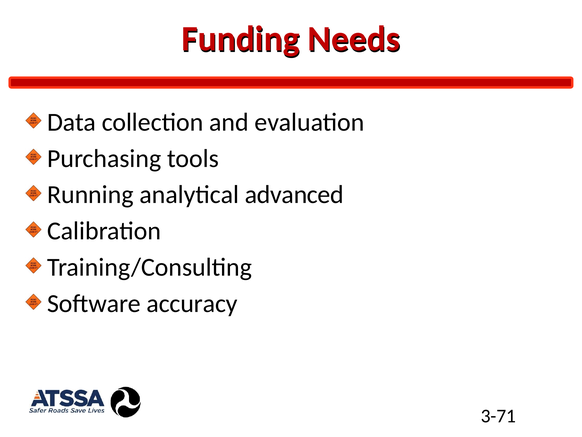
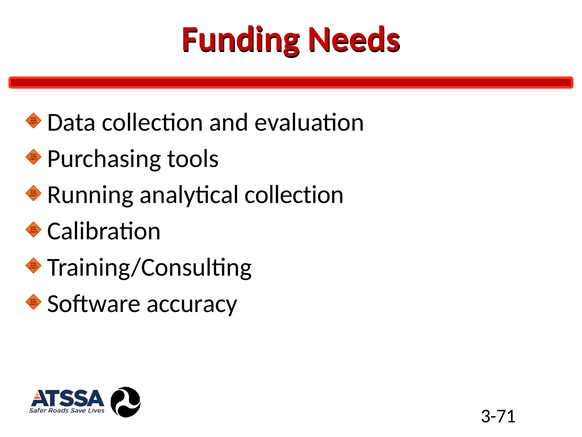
analytical advanced: advanced -> collection (294, 195)
